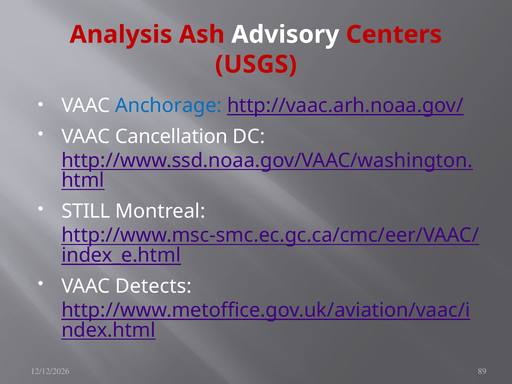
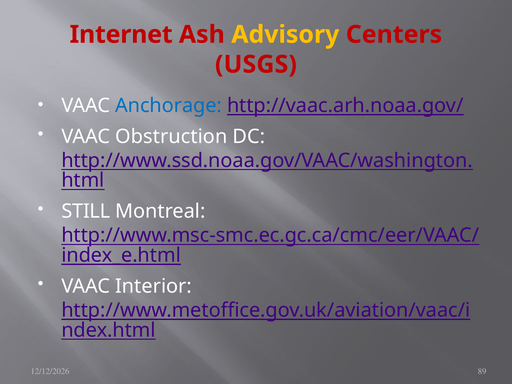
Analysis: Analysis -> Internet (121, 35)
Advisory colour: white -> yellow (285, 35)
Cancellation: Cancellation -> Obstruction (171, 137)
Detects: Detects -> Interior (154, 286)
